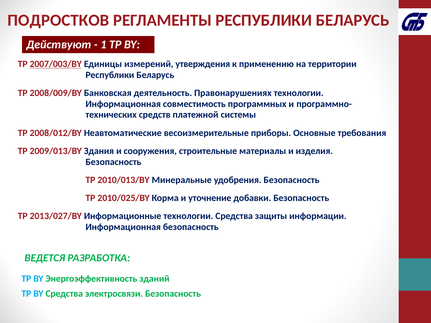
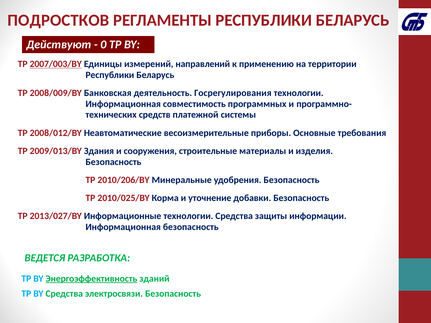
1: 1 -> 0 (103, 45)
утверждения: утверждения -> направлений (203, 64)
Правонарушениях: Правонарушениях -> Госрегулирования (233, 93)
2010/013/BY: 2010/013/BY -> 2010/206/BY (123, 180)
Энергоэффективность underline: none -> present (91, 279)
